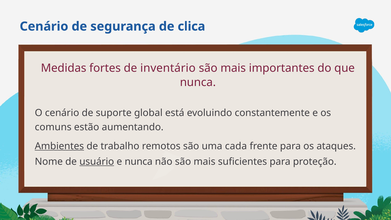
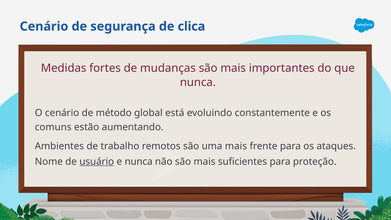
inventário: inventário -> mudanças (168, 68)
suporte: suporte -> método (114, 113)
Ambientes underline: present -> none (59, 146)
uma cada: cada -> mais (236, 146)
